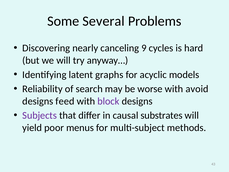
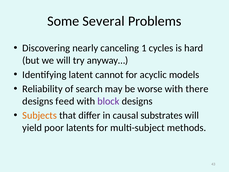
9: 9 -> 1 (144, 48)
graphs: graphs -> cannot (109, 75)
avoid: avoid -> there (197, 89)
Subjects colour: purple -> orange (40, 115)
menus: menus -> latents (80, 128)
